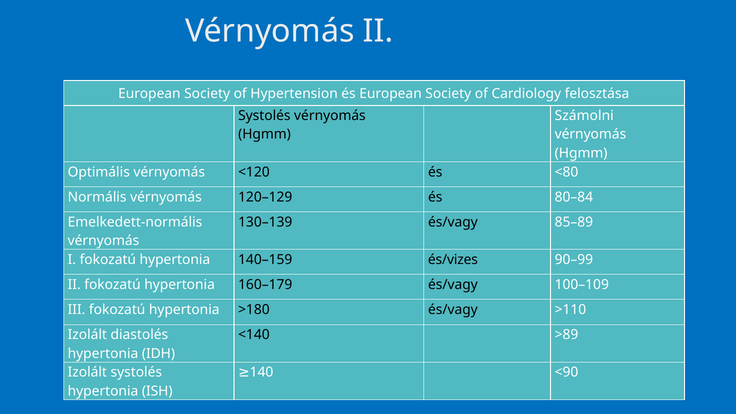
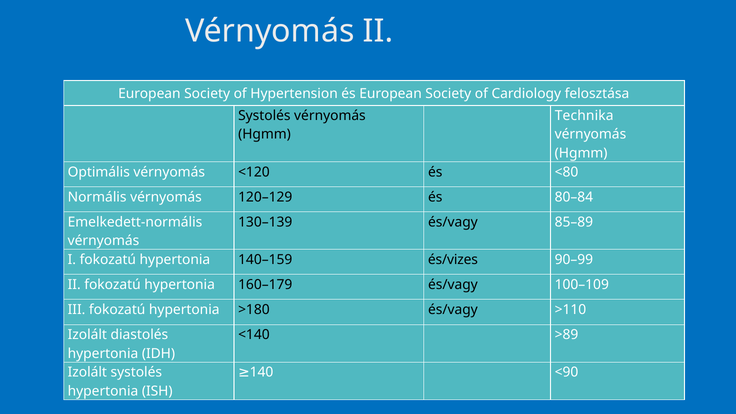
Számolni: Számolni -> Technika (584, 116)
